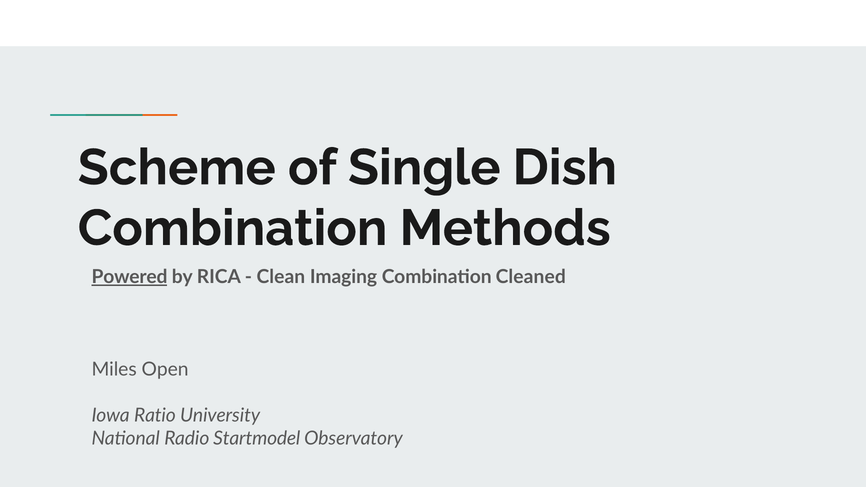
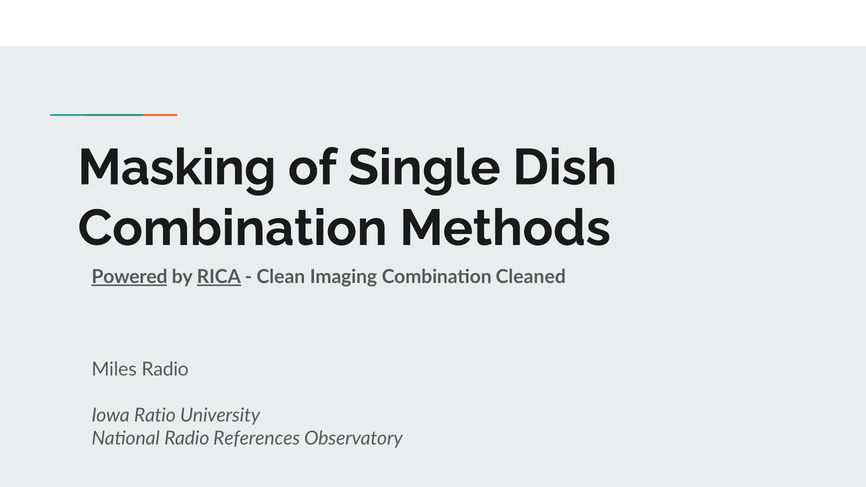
Scheme: Scheme -> Masking (177, 168)
RICA underline: none -> present (219, 277)
Miles Open: Open -> Radio (165, 369)
Startmodel: Startmodel -> References (257, 439)
